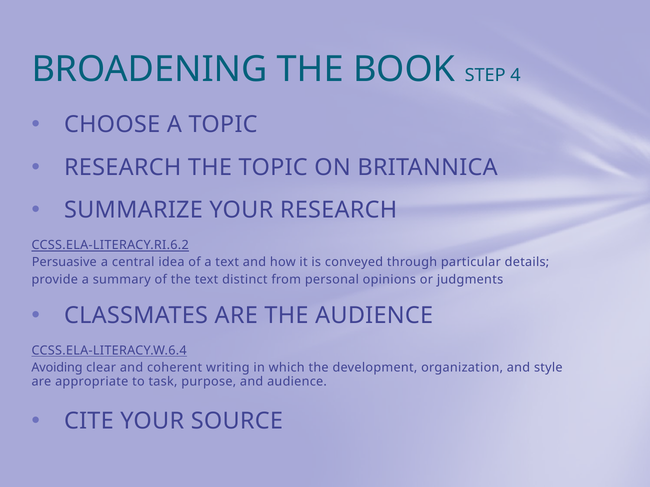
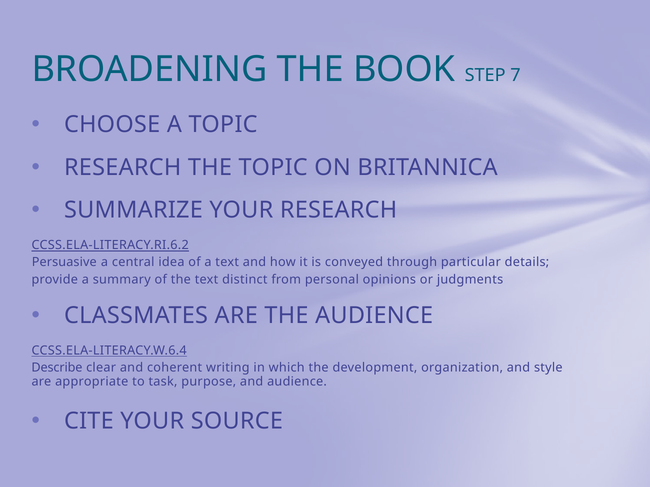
4: 4 -> 7 (515, 76)
Avoiding: Avoiding -> Describe (57, 368)
